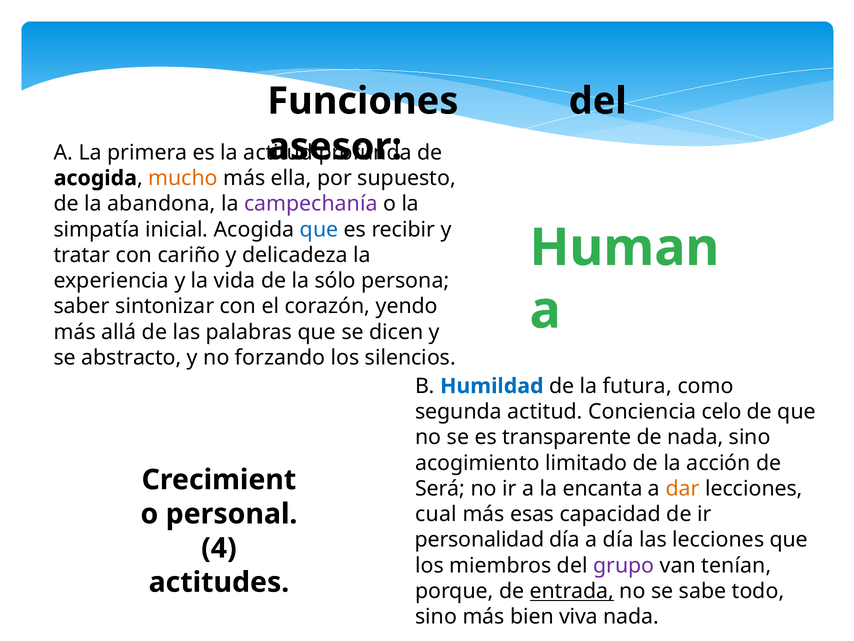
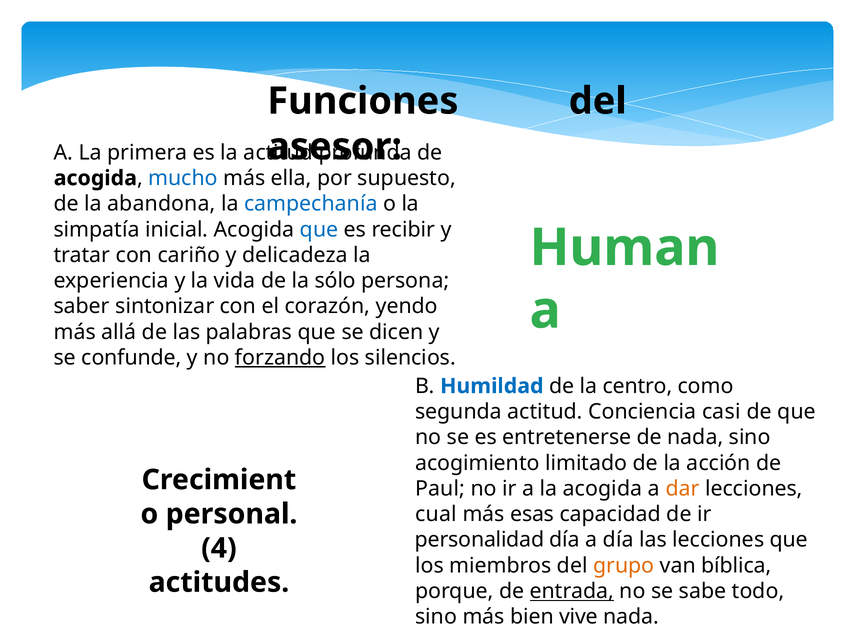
mucho colour: orange -> blue (183, 178)
campechanía colour: purple -> blue (311, 204)
abstracto: abstracto -> confunde (131, 357)
forzando underline: none -> present (280, 357)
futura: futura -> centro (638, 386)
celo: celo -> casi (721, 411)
transparente: transparente -> entretenerse (567, 437)
Será: Será -> Paul (440, 488)
la encanta: encanta -> acogida (603, 488)
grupo colour: purple -> orange (624, 565)
tenían: tenían -> bíblica (736, 565)
viva: viva -> vive (579, 616)
